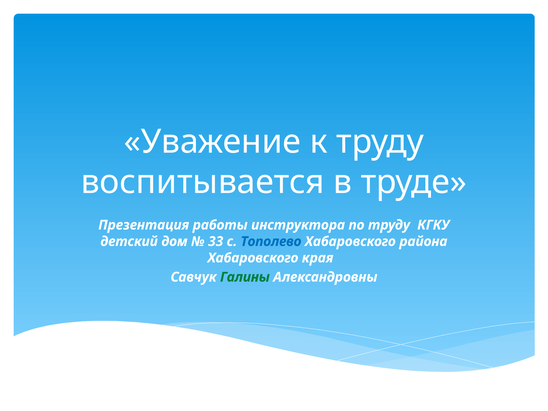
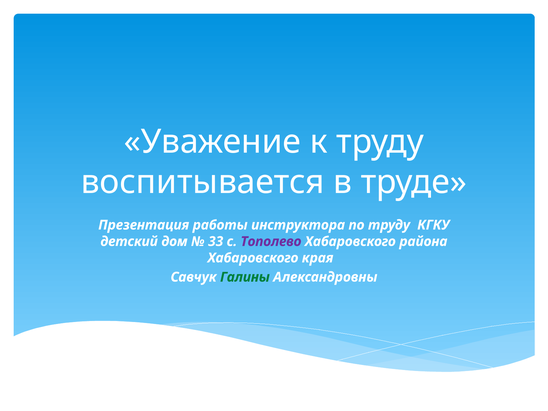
Тополево colour: blue -> purple (271, 241)
